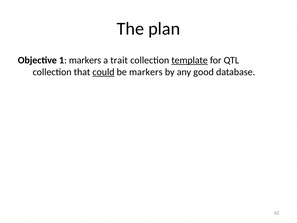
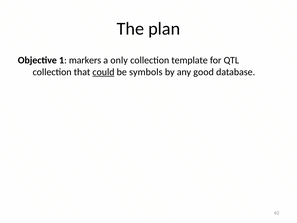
trait: trait -> only (119, 60)
template underline: present -> none (190, 60)
be markers: markers -> symbols (146, 72)
